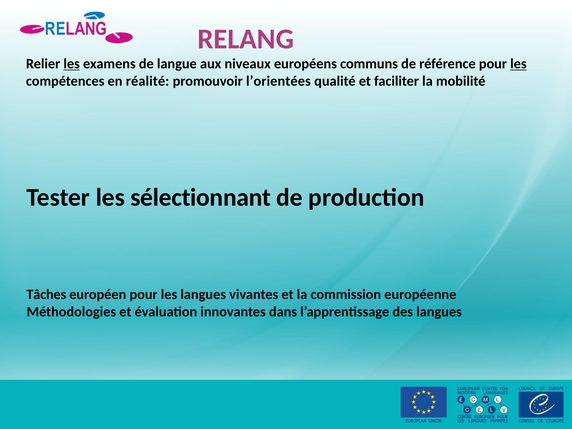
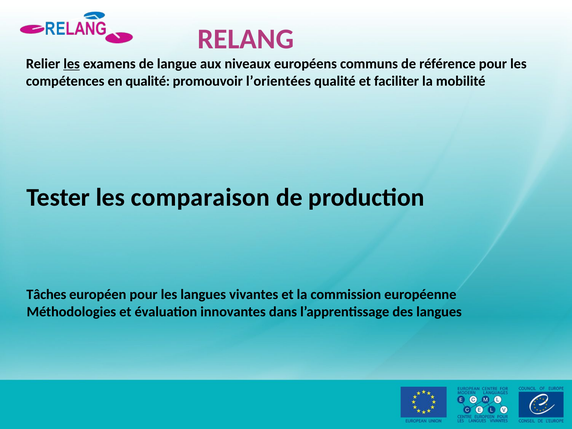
les underline: present -> none (518, 64)
en réalité: réalité -> qualité (148, 81)
sélectionnant: sélectionnant -> comparaison (200, 197)
